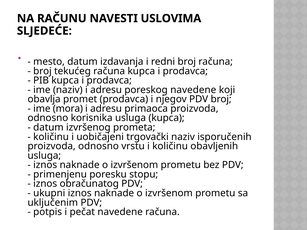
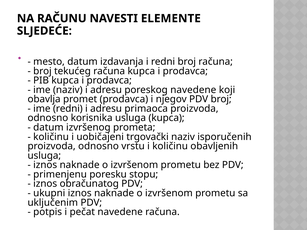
USLOVIMA: USLOVIMA -> ELEMENTE (171, 18)
ime mora: mora -> redni (68, 109)
